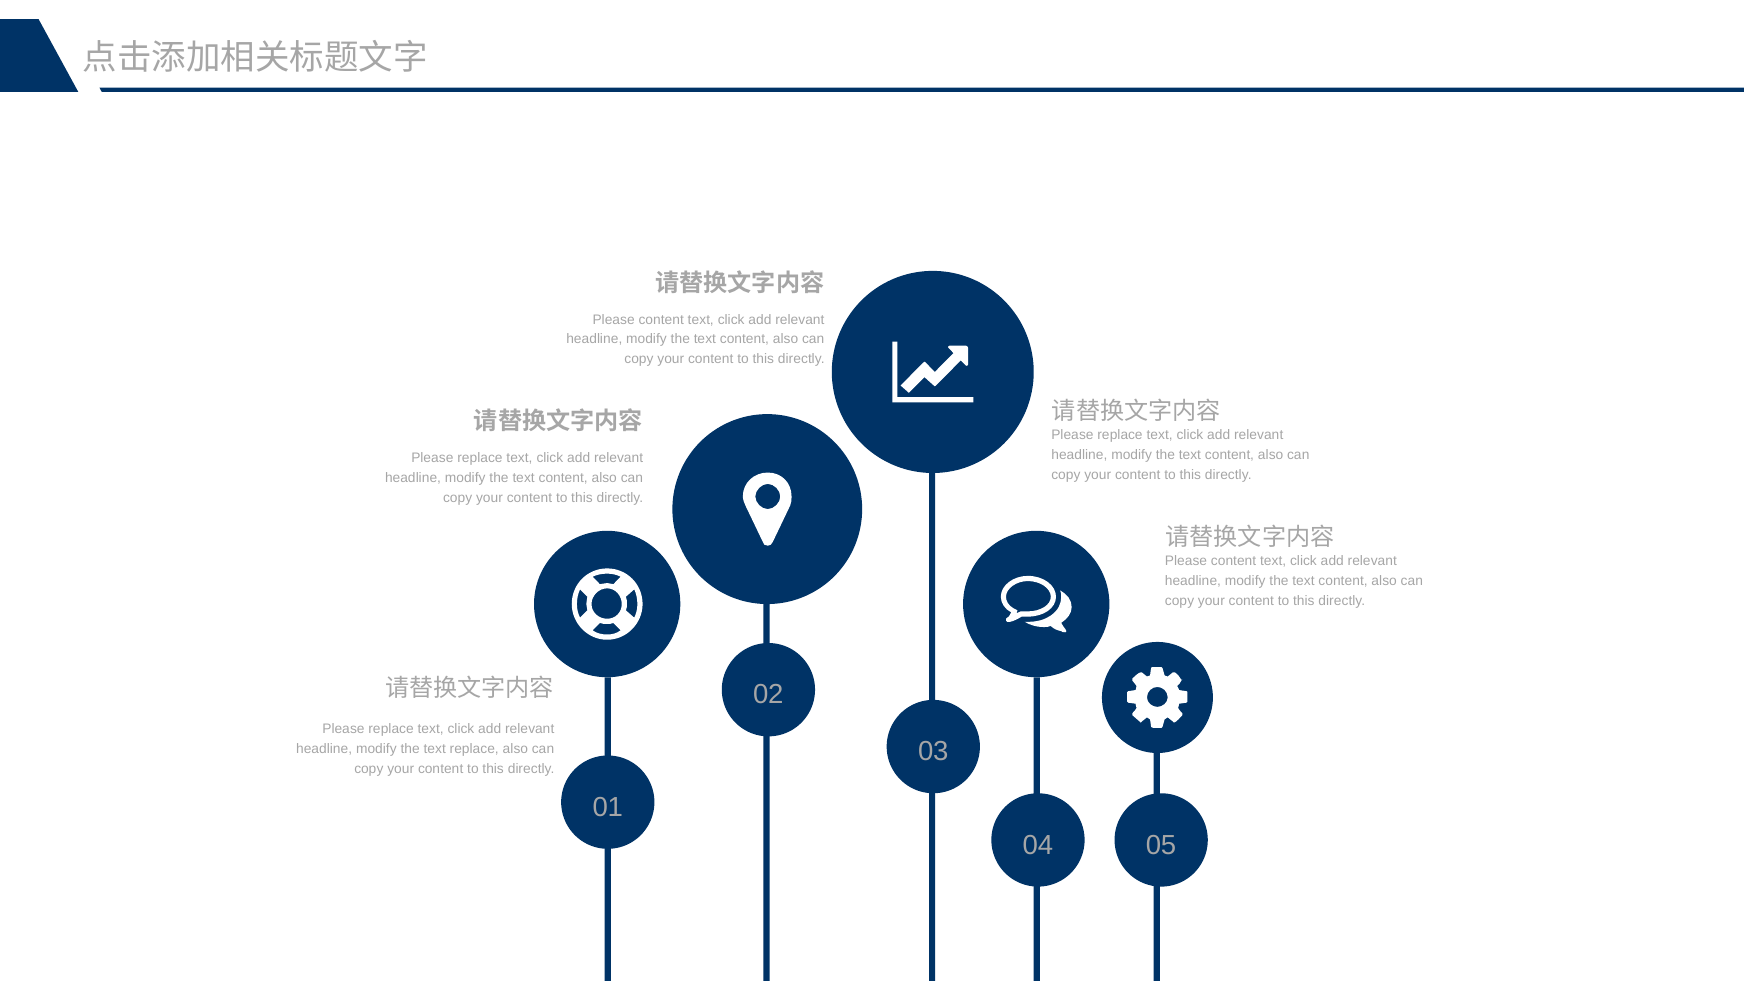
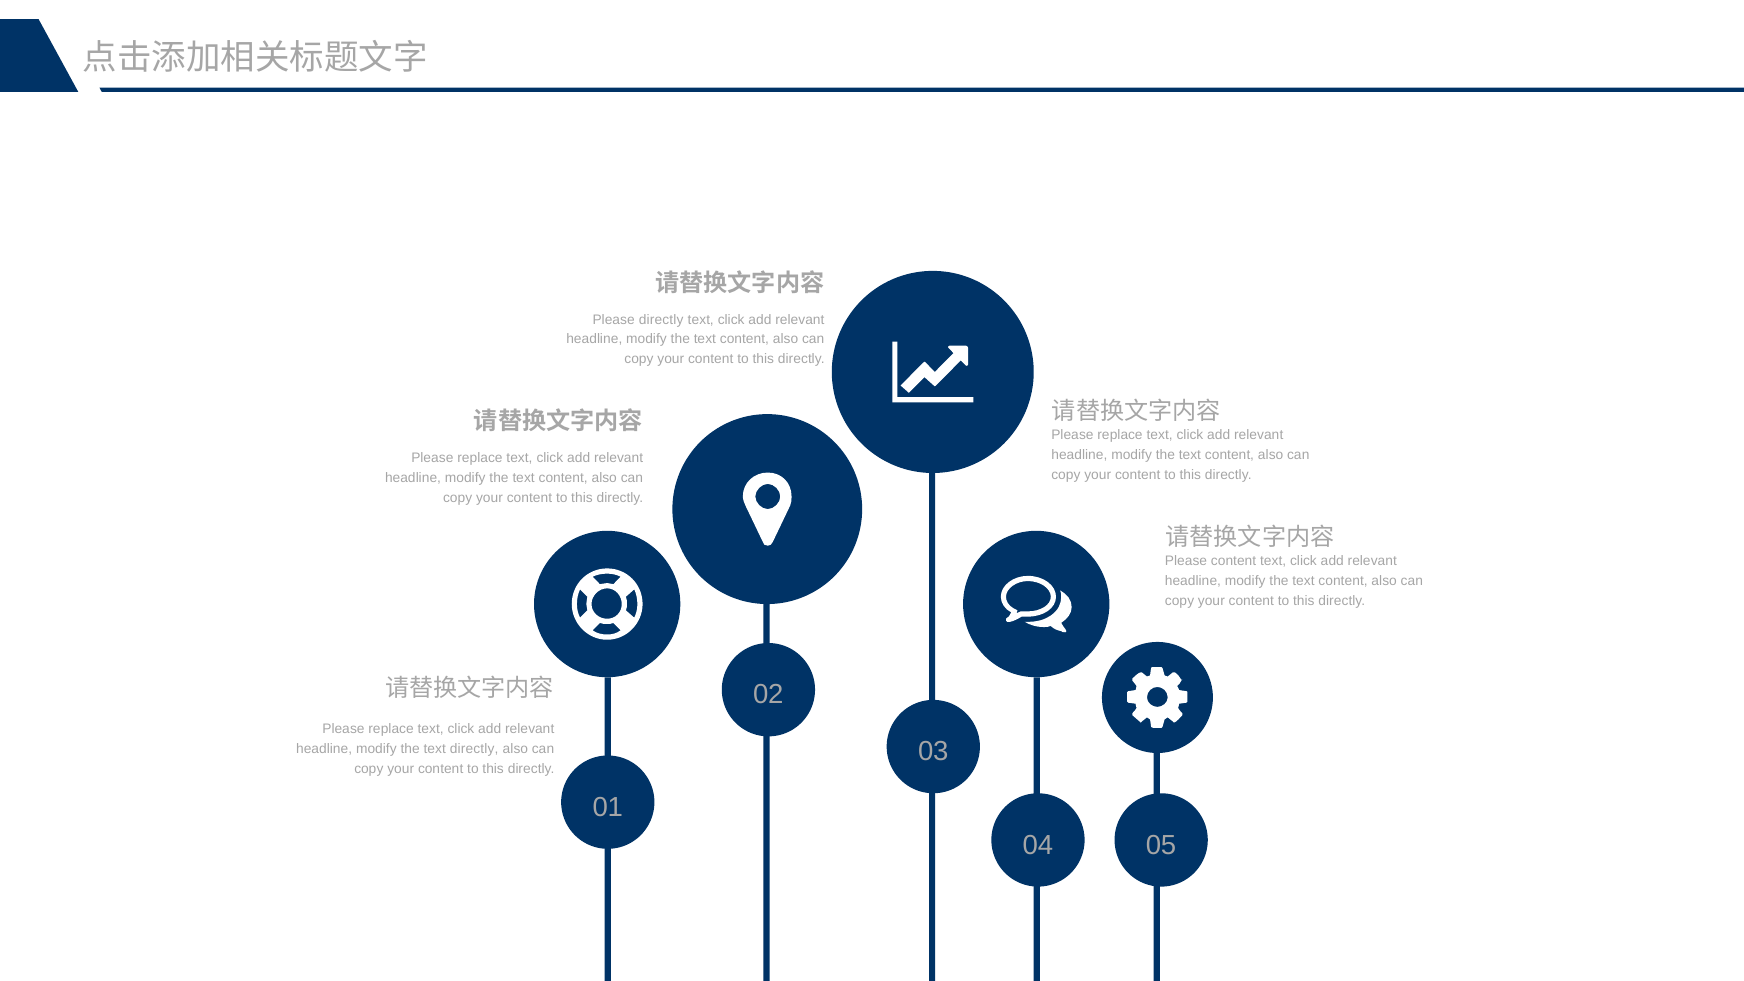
content: content -> directly (661, 320)
text replace: replace -> directly (474, 749)
